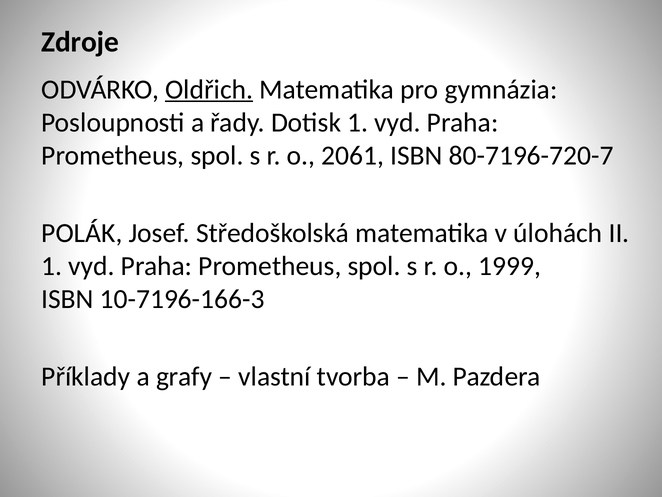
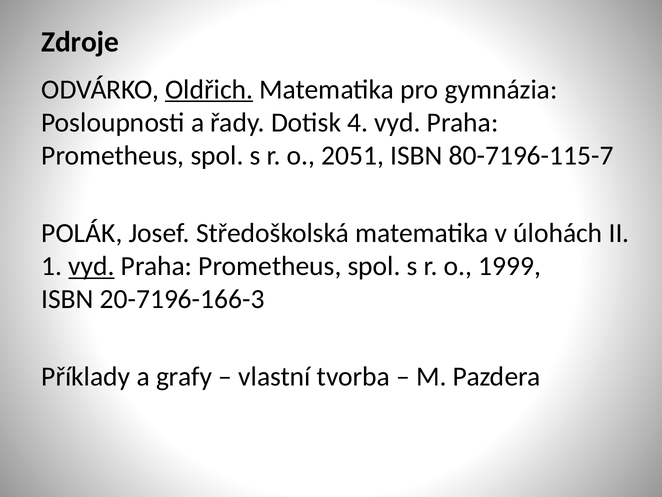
Dotisk 1: 1 -> 4 (358, 123)
2061: 2061 -> 2051 (353, 156)
80-7196-720-7: 80-7196-720-7 -> 80-7196-115-7 (531, 156)
vyd underline: none -> present (92, 266)
10-7196-166-3: 10-7196-166-3 -> 20-7196-166-3 (182, 299)
